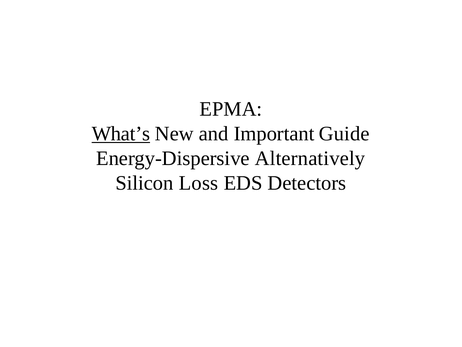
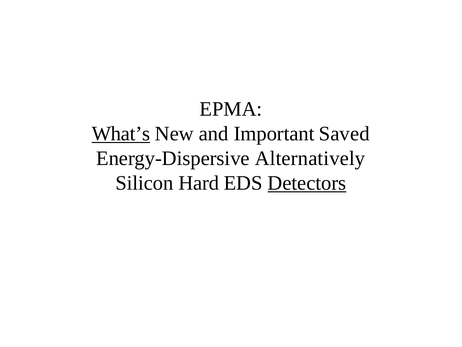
Guide: Guide -> Saved (344, 133)
Loss: Loss -> Hard (199, 183)
Detectors underline: none -> present (307, 183)
